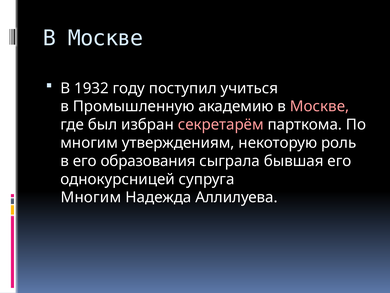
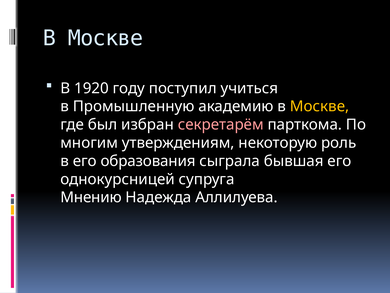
1932: 1932 -> 1920 (91, 88)
Москве colour: pink -> yellow (320, 106)
Многим: Многим -> Мнению (91, 197)
